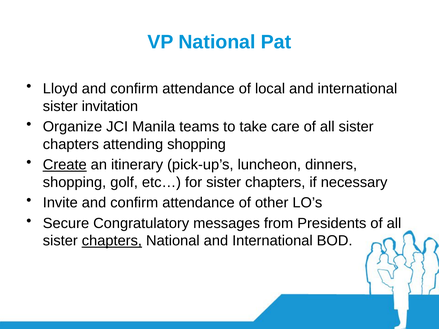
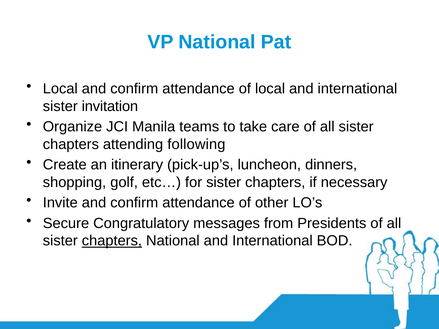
Lloyd: Lloyd -> Local (60, 89)
attending shopping: shopping -> following (196, 144)
Create underline: present -> none (65, 165)
